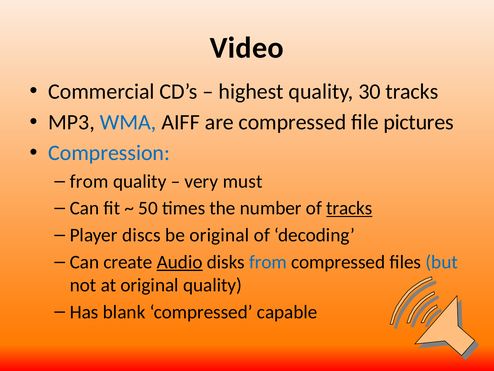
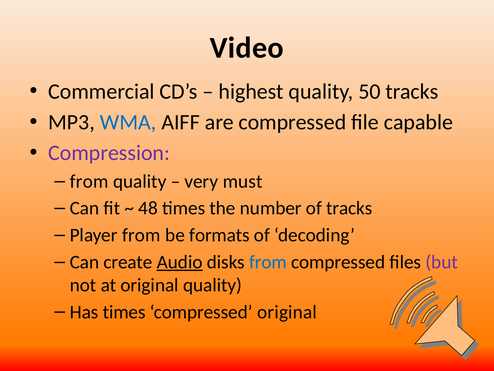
30: 30 -> 50 (369, 91)
pictures: pictures -> capable (418, 122)
Compression colour: blue -> purple (109, 153)
50: 50 -> 48 (148, 208)
tracks underline: present -> none (349, 208)
Player discs: discs -> from (141, 235)
be original: original -> formats (220, 235)
but colour: blue -> purple (442, 262)
Has blank: blank -> times (124, 312)
compressed capable: capable -> original (287, 312)
